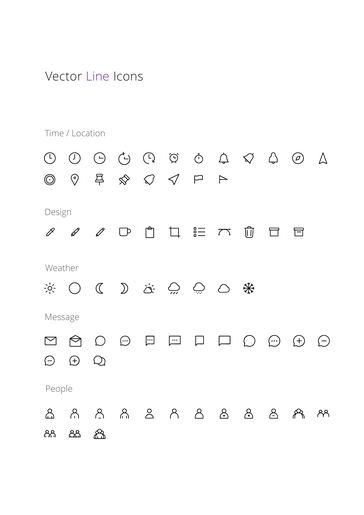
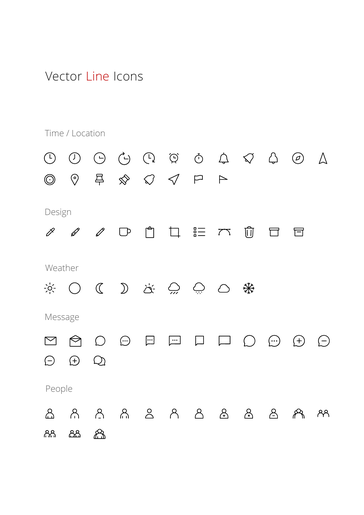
Line colour: purple -> red (98, 76)
